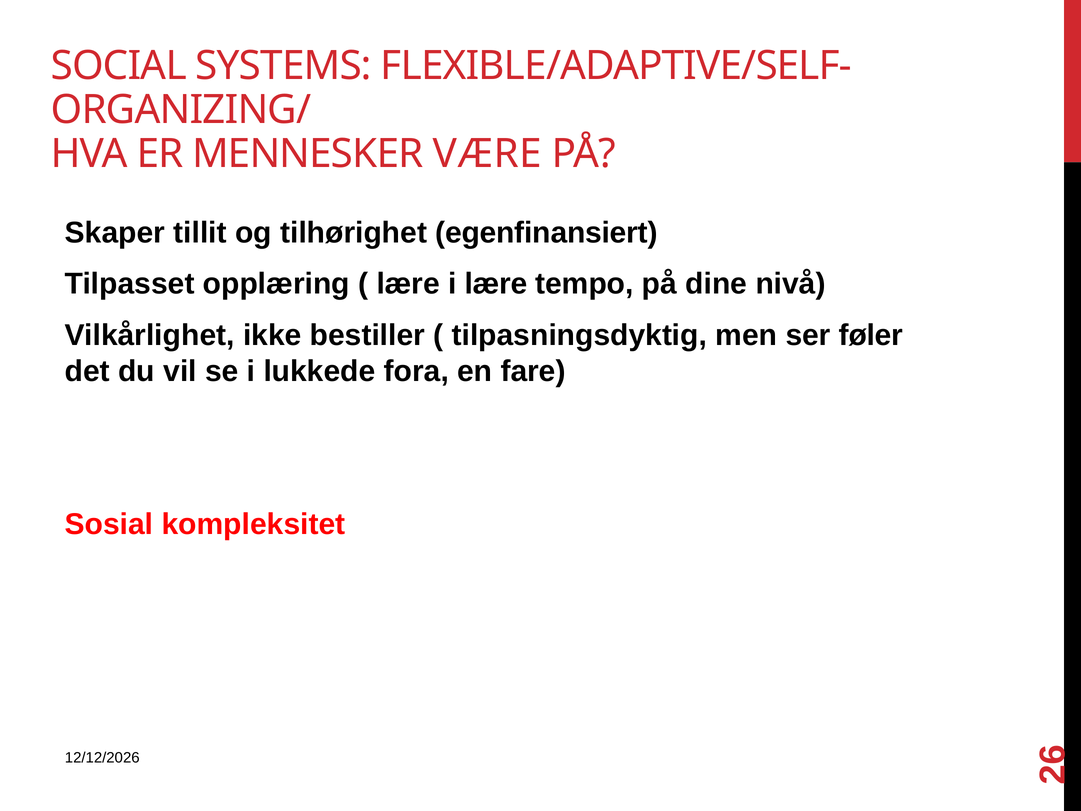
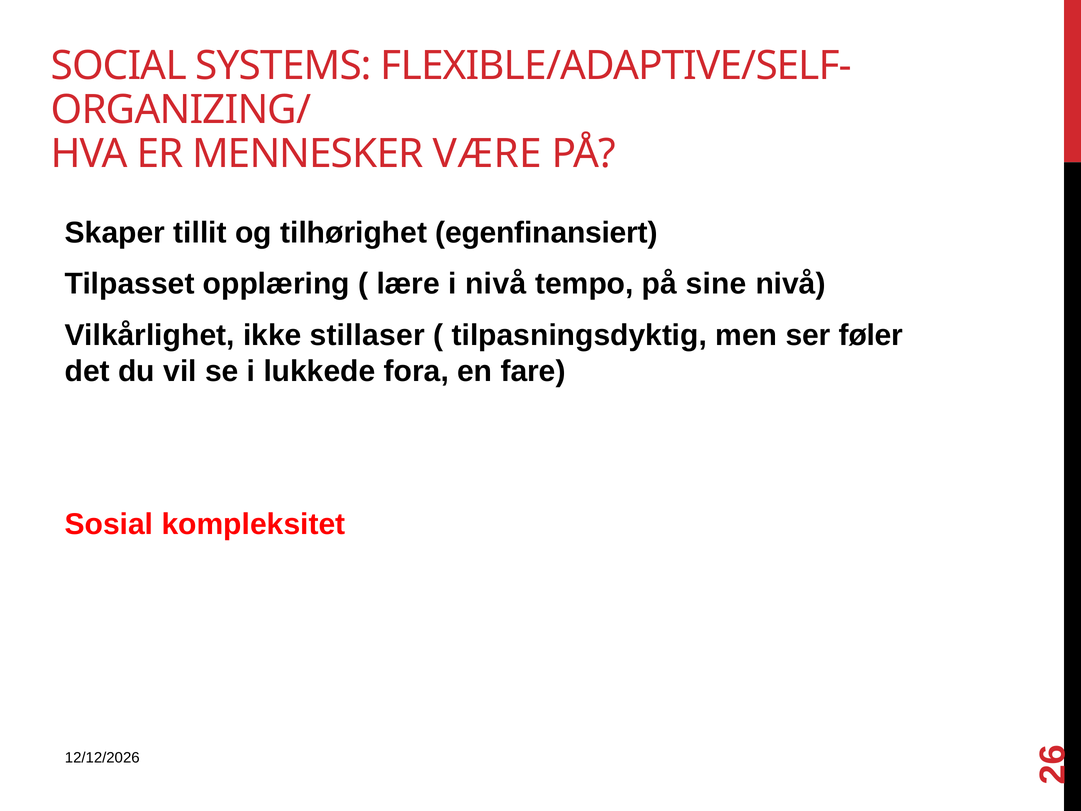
i lære: lære -> nivå (496, 284)
dine: dine -> sine (716, 284)
bestiller: bestiller -> stillaser (367, 335)
